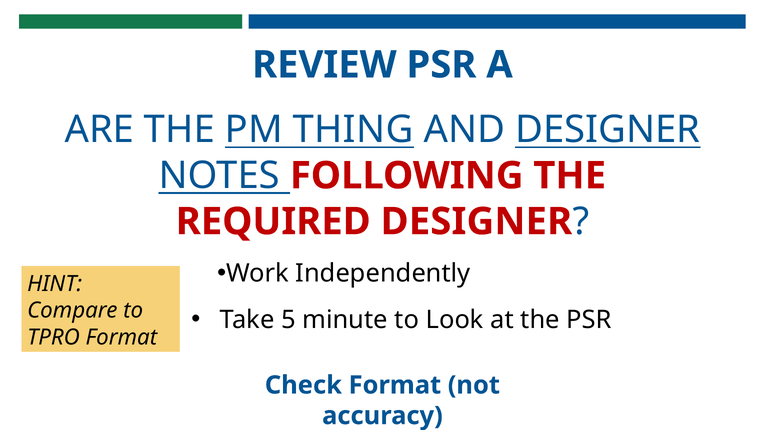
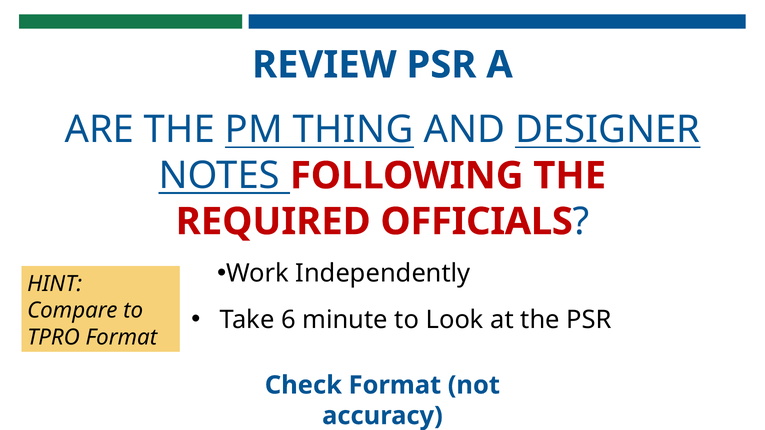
REQUIRED DESIGNER: DESIGNER -> OFFICIALS (477, 222)
5: 5 -> 6 (288, 320)
